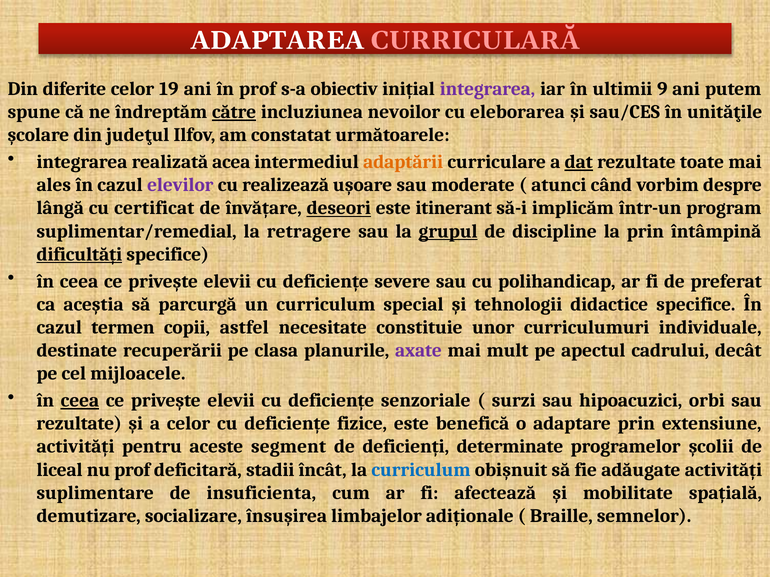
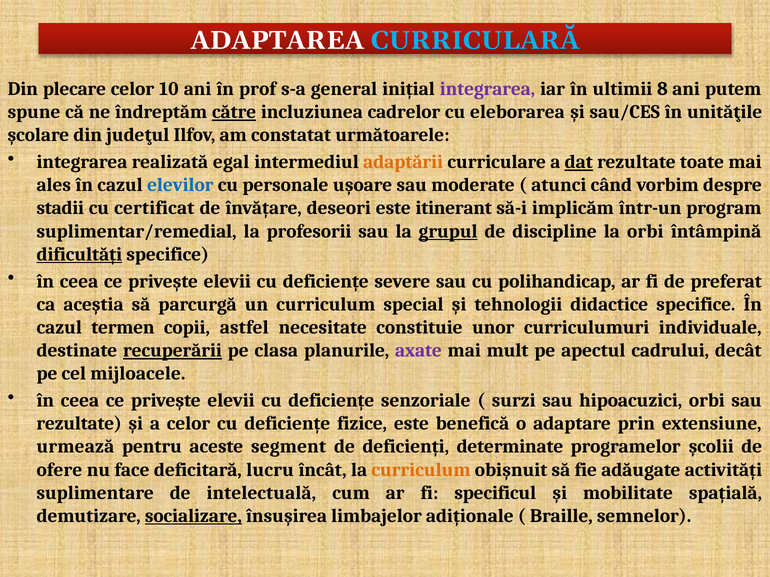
CURRICULARĂ colour: pink -> light blue (475, 40)
diferite: diferite -> plecare (74, 89)
19: 19 -> 10 (169, 89)
obiectiv: obiectiv -> general (344, 89)
9: 9 -> 8 (662, 89)
nevoilor: nevoilor -> cadrelor (404, 112)
acea: acea -> egal (231, 162)
elevilor colour: purple -> blue (180, 185)
realizează: realizează -> personale (286, 185)
lângă: lângă -> stadii (60, 208)
deseori underline: present -> none (339, 208)
retragere: retragere -> profesorii (309, 231)
la prin: prin -> orbi (645, 231)
recuperării underline: none -> present (172, 351)
ceea underline: present -> none (80, 401)
activități: activități -> urmează (75, 447)
liceal: liceal -> ofere (59, 470)
nu prof: prof -> face (132, 470)
stadii: stadii -> lucru (270, 470)
curriculum colour: blue -> orange (421, 470)
insuficienta: insuficienta -> intelectuală (261, 493)
afectează: afectează -> specificul (495, 493)
socializare underline: none -> present (193, 516)
